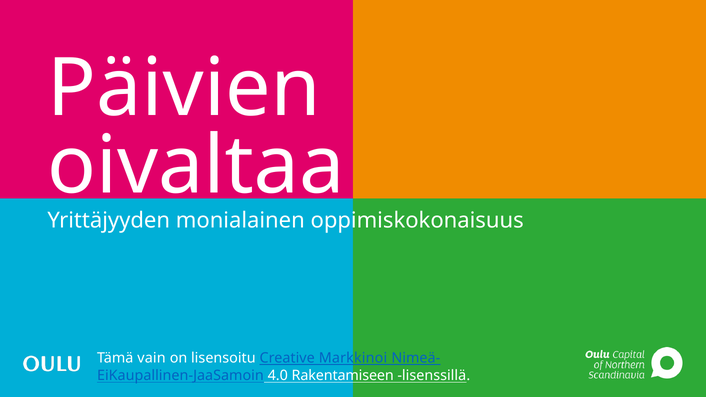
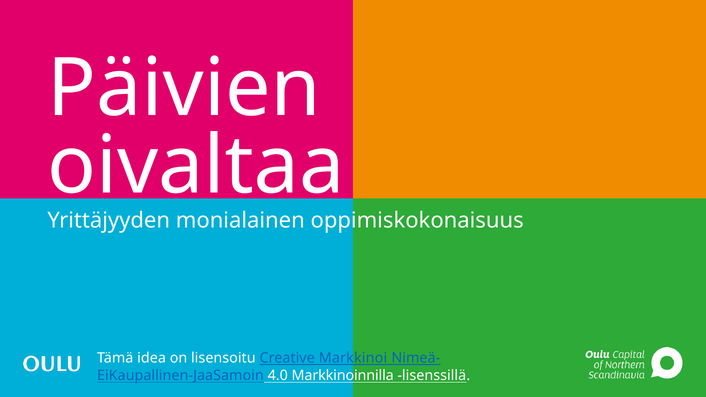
vain: vain -> idea (152, 358)
Rakentamiseen: Rakentamiseen -> Markkinoinnilla (343, 376)
